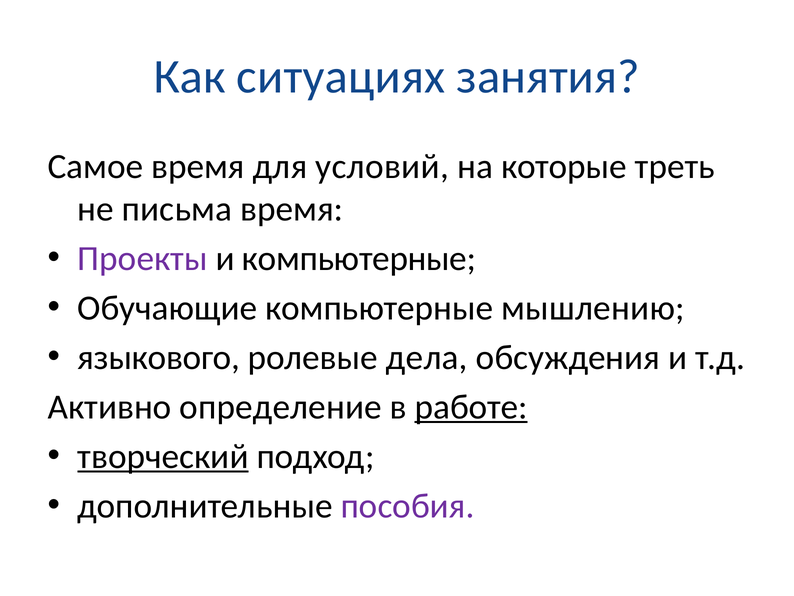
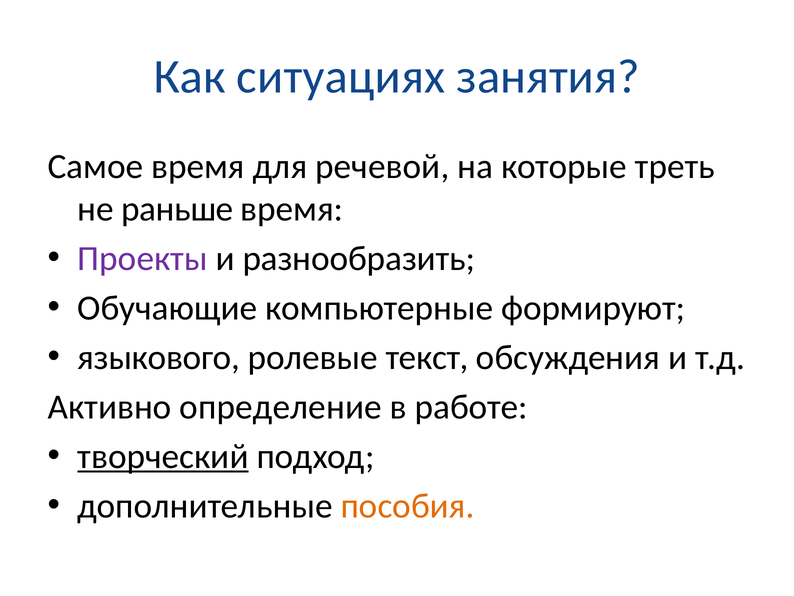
условий: условий -> речевой (382, 167)
письма: письма -> раньше (177, 209)
и компьютерные: компьютерные -> разнообразить (359, 258)
мышлению: мышлению -> формируют (593, 308)
дела: дела -> текст (427, 357)
работе underline: present -> none (471, 407)
пособия colour: purple -> orange (408, 505)
